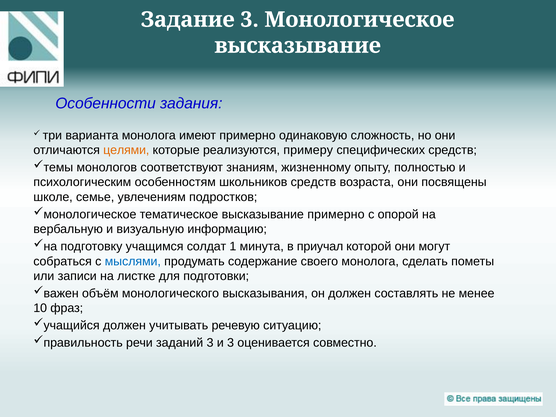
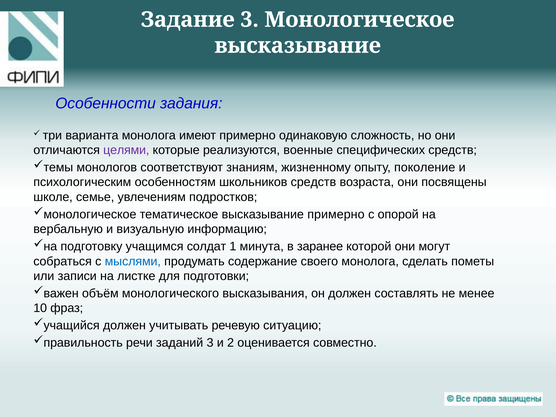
целями colour: orange -> purple (126, 150)
примеру: примеру -> военные (308, 150)
полностью: полностью -> поколение (425, 167)
приучал: приучал -> заранее (320, 246)
и 3: 3 -> 2 (231, 343)
